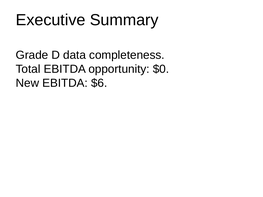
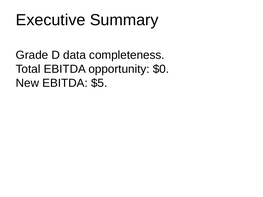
$6: $6 -> $5 (99, 83)
